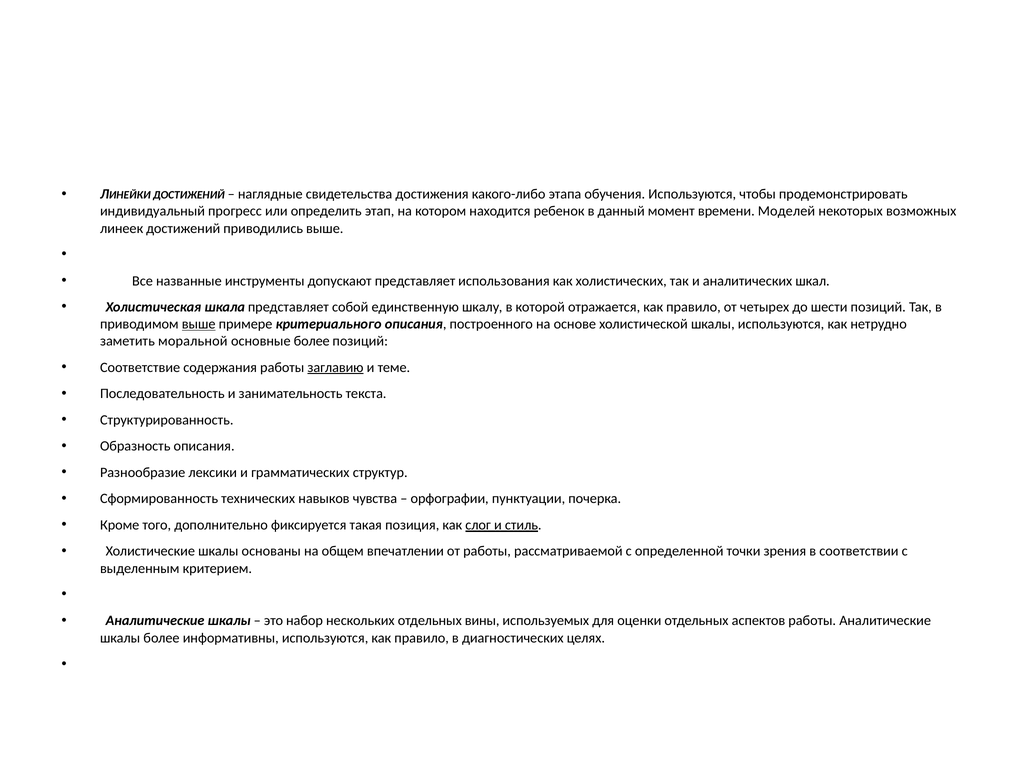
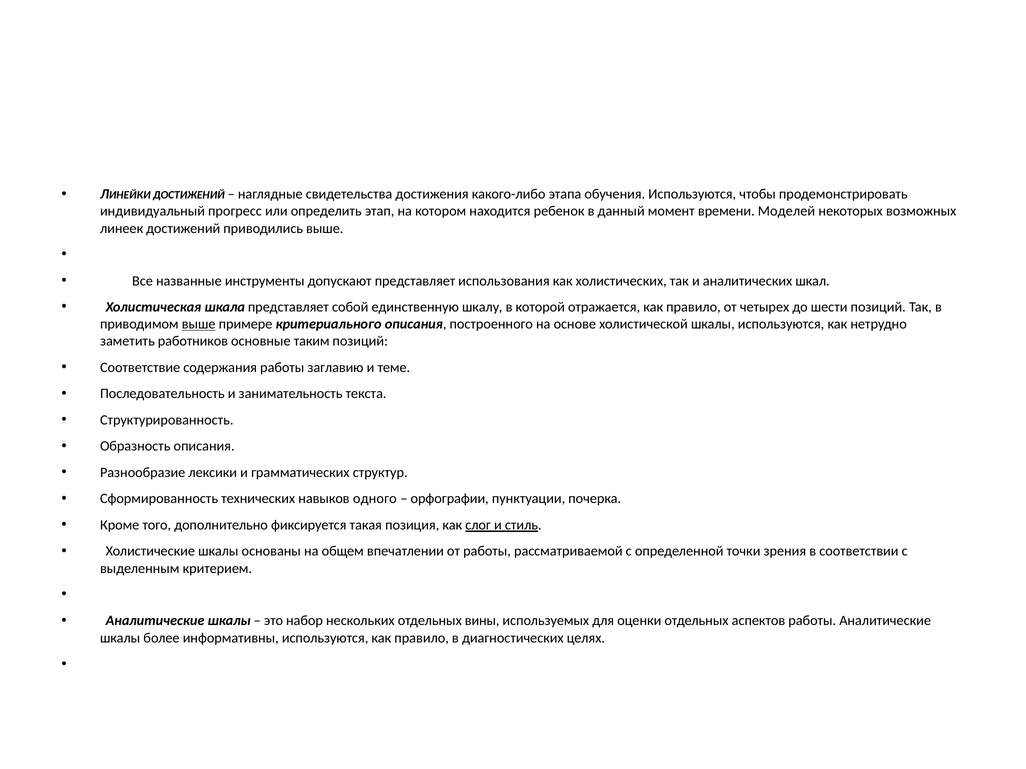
моральной: моральной -> работников (193, 342)
основные более: более -> таким (312, 342)
заглавию underline: present -> none (336, 368)
чувства: чувства -> одного (375, 499)
